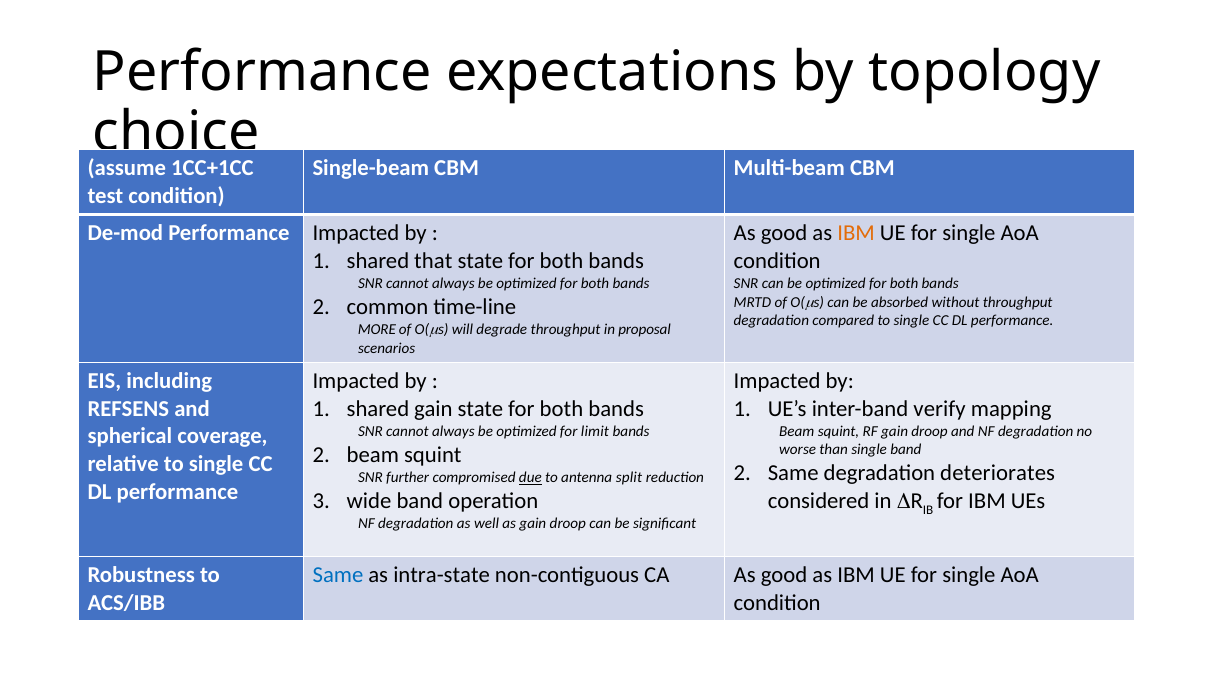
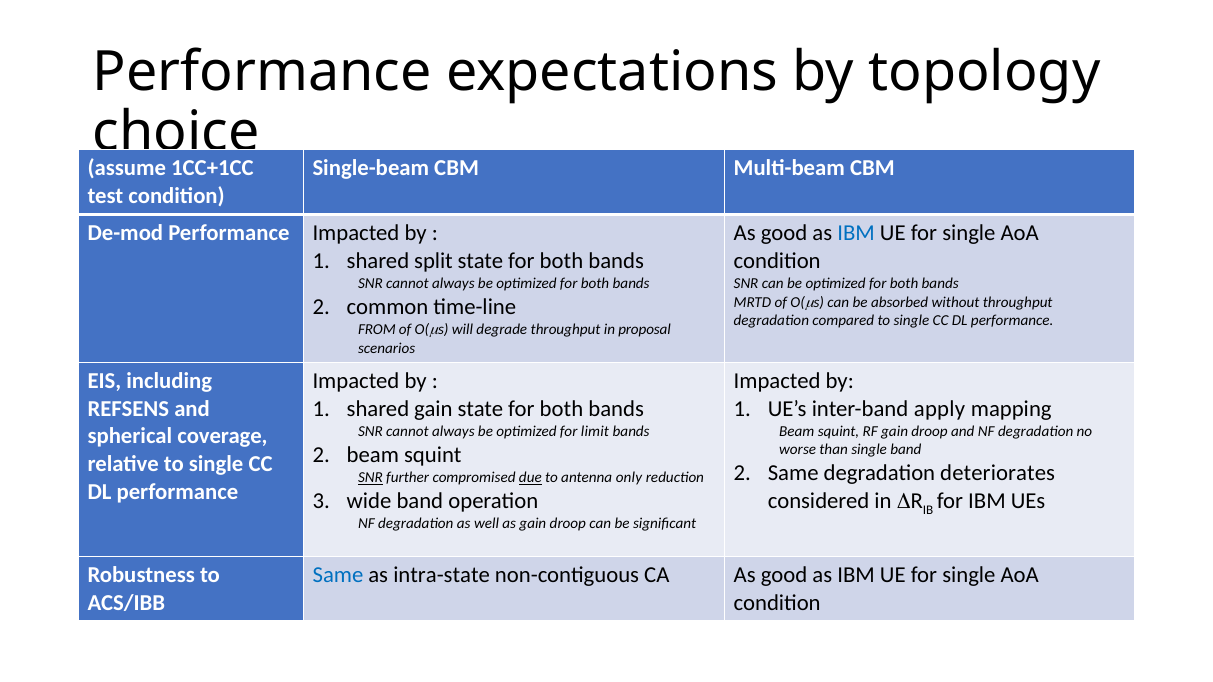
IBM colour: orange -> blue (856, 233)
that: that -> split (434, 261)
MORE: MORE -> FROM (377, 330)
verify: verify -> apply (939, 409)
SNR underline: none -> present (370, 478)
split: split -> only (629, 478)
